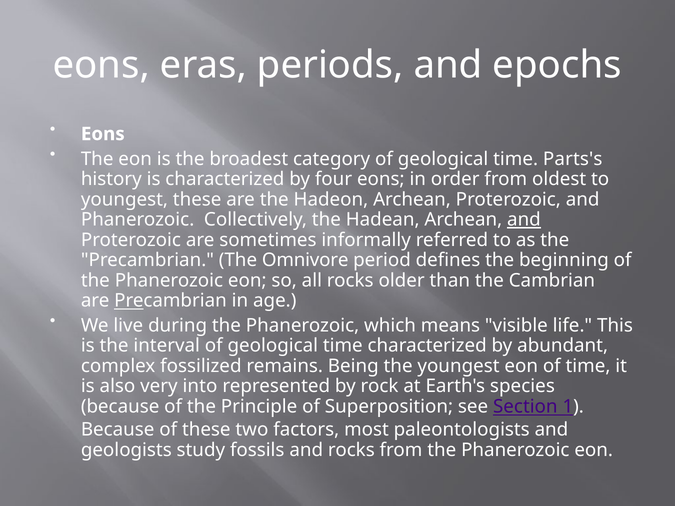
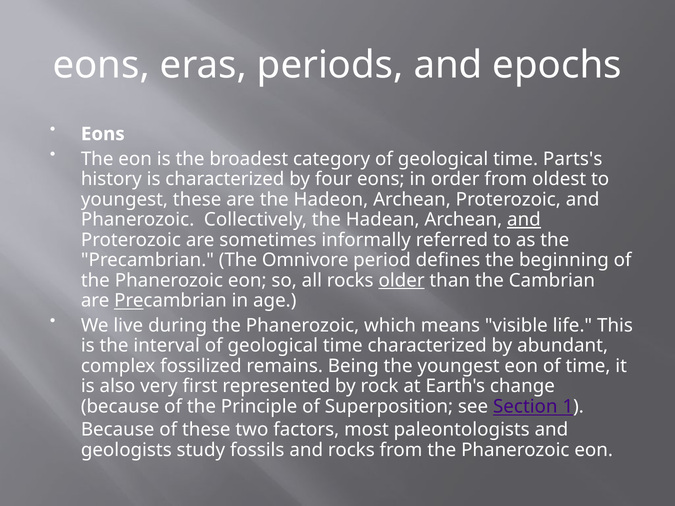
older underline: none -> present (402, 280)
into: into -> first (200, 386)
species: species -> change (522, 386)
